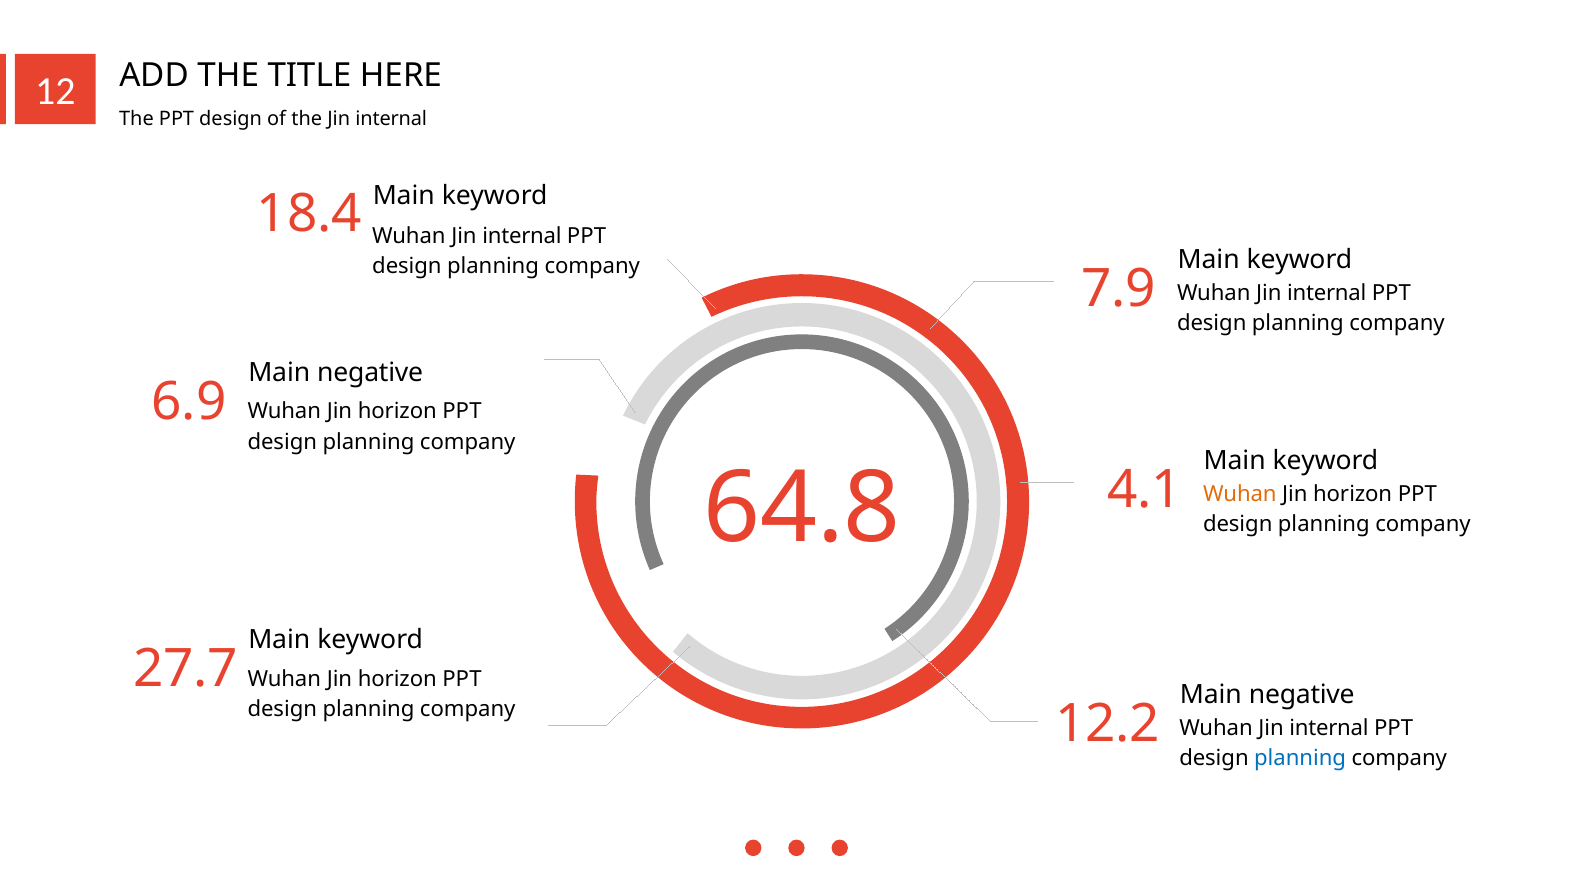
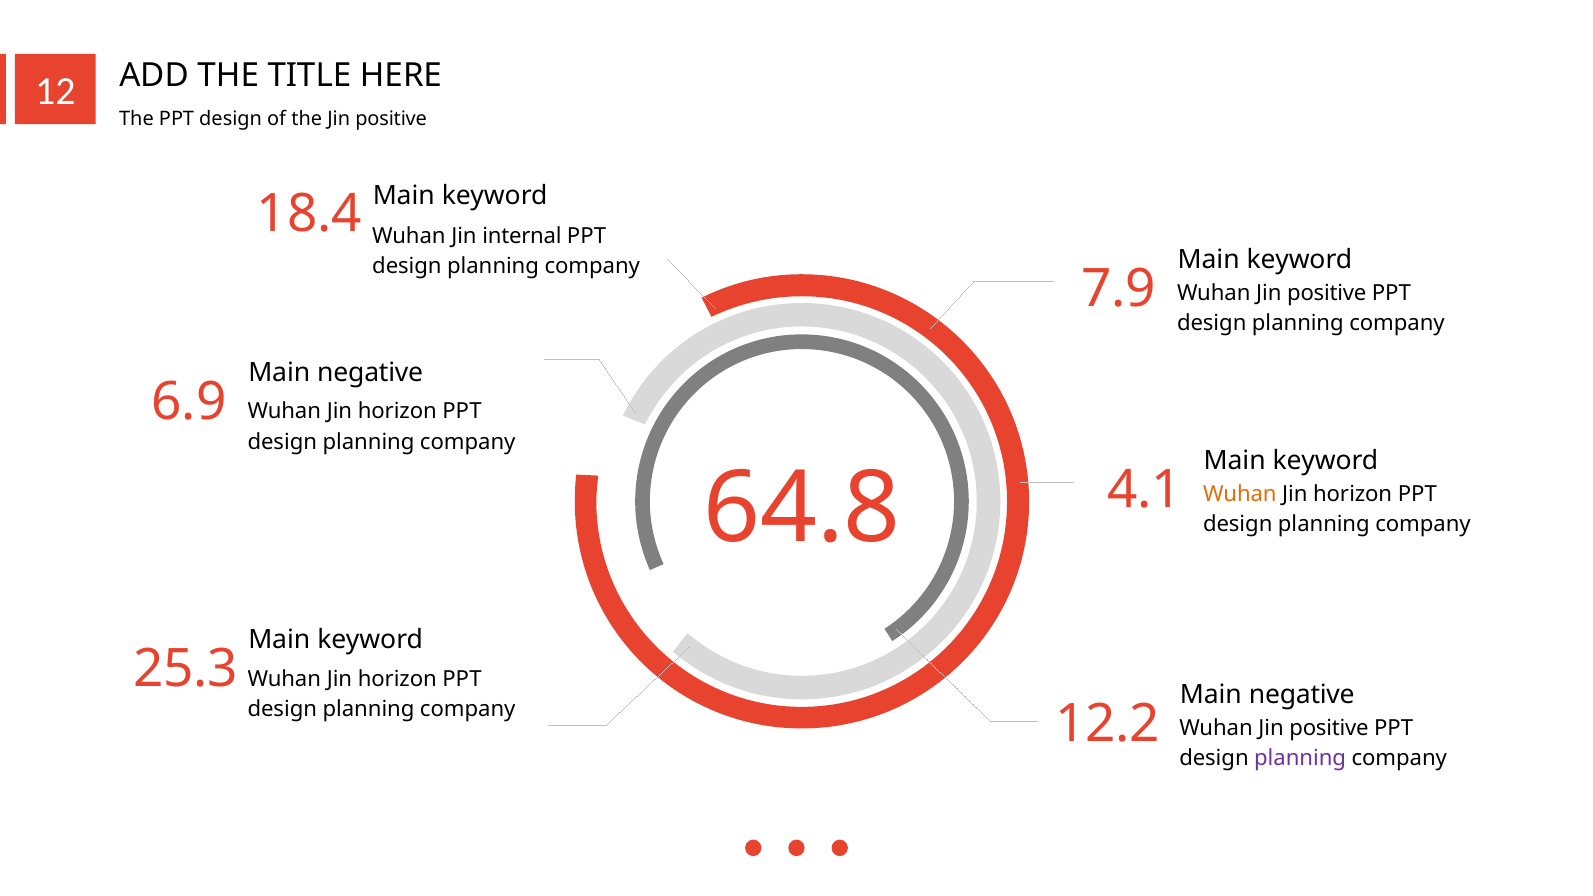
internal: internal -> positive (391, 119)
internal: internal -> positive (1327, 293)
27.7: 27.7 -> 25.3 (186, 669)
internal: internal -> positive (1329, 728)
planning colour: blue -> purple (1300, 758)
